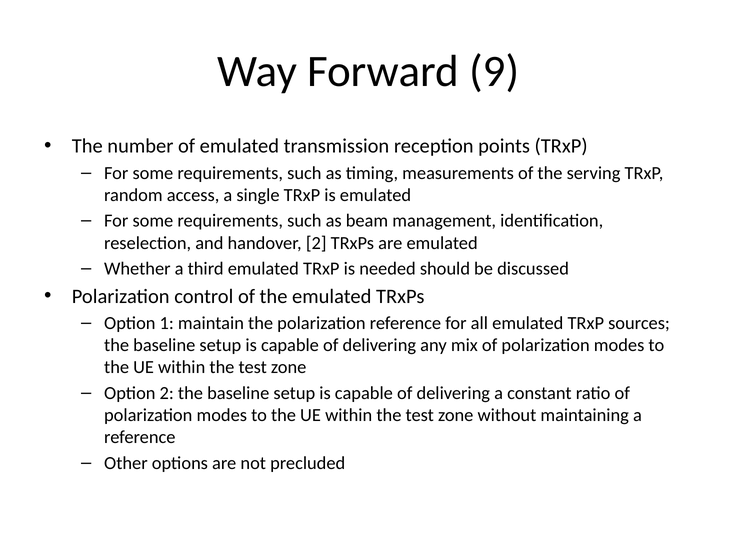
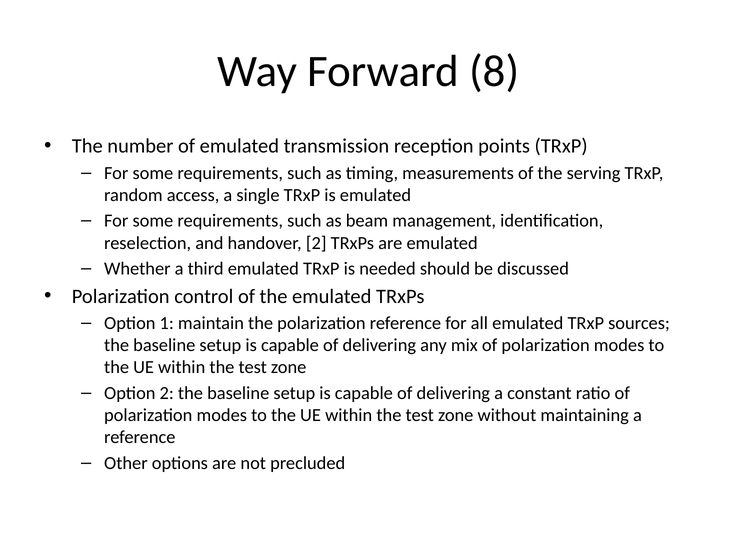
9: 9 -> 8 (494, 71)
